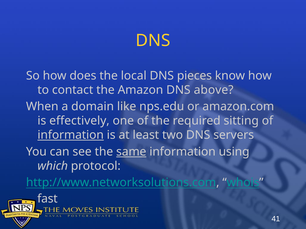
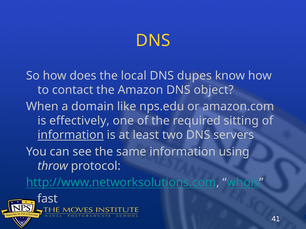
pieces: pieces -> dupes (194, 76)
above: above -> object (214, 90)
same underline: present -> none (131, 152)
which: which -> throw (53, 166)
